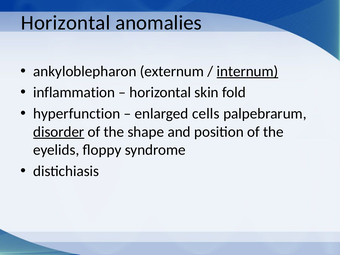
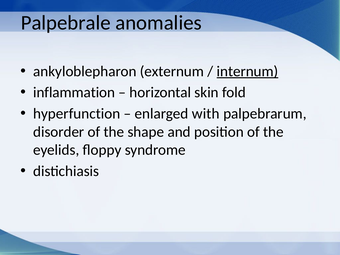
Horizontal: Horizontal -> Palpebrale (66, 23)
cells: cells -> with (206, 114)
disorder underline: present -> none (59, 132)
